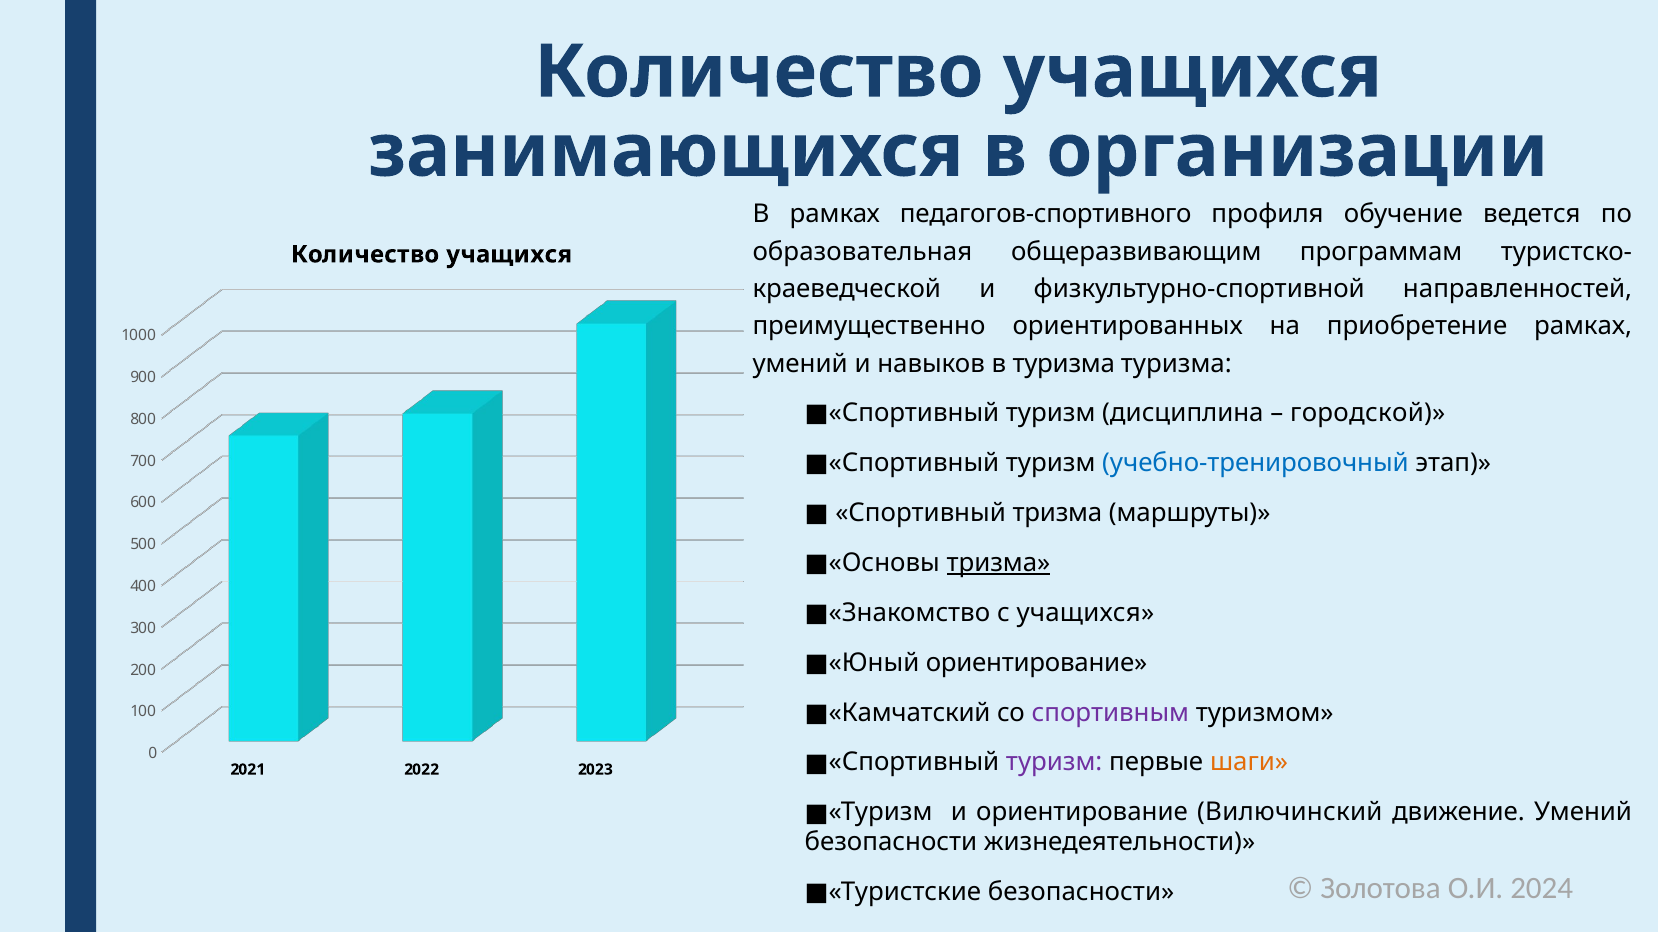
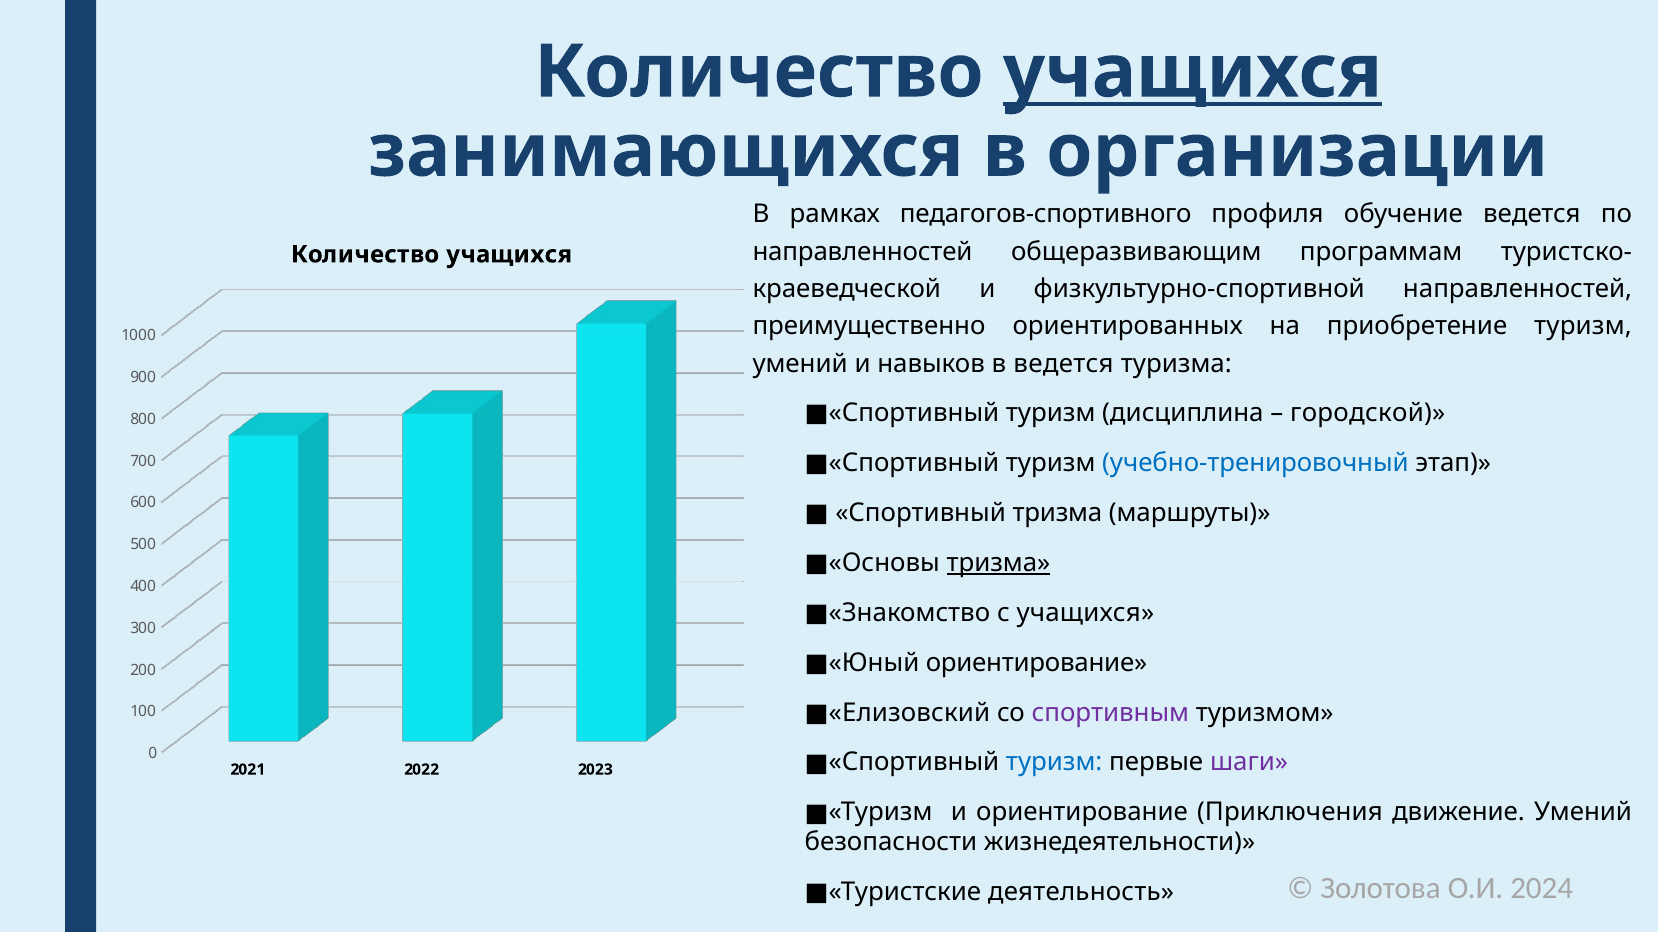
учащихся underline: none -> present (1192, 72)
образовательная: образовательная -> направленностей (863, 252)
приобретение рамках: рамках -> туризм (1583, 326)
в туризма: туризма -> ведется (1063, 364)
Камчатский: Камчатский -> Елизовский (909, 713)
туризм colour: purple -> blue (1054, 763)
шаги colour: orange -> purple (1249, 763)
Вилючинский: Вилючинский -> Приключения (1290, 813)
Туристские безопасности: безопасности -> деятельность (1081, 892)
